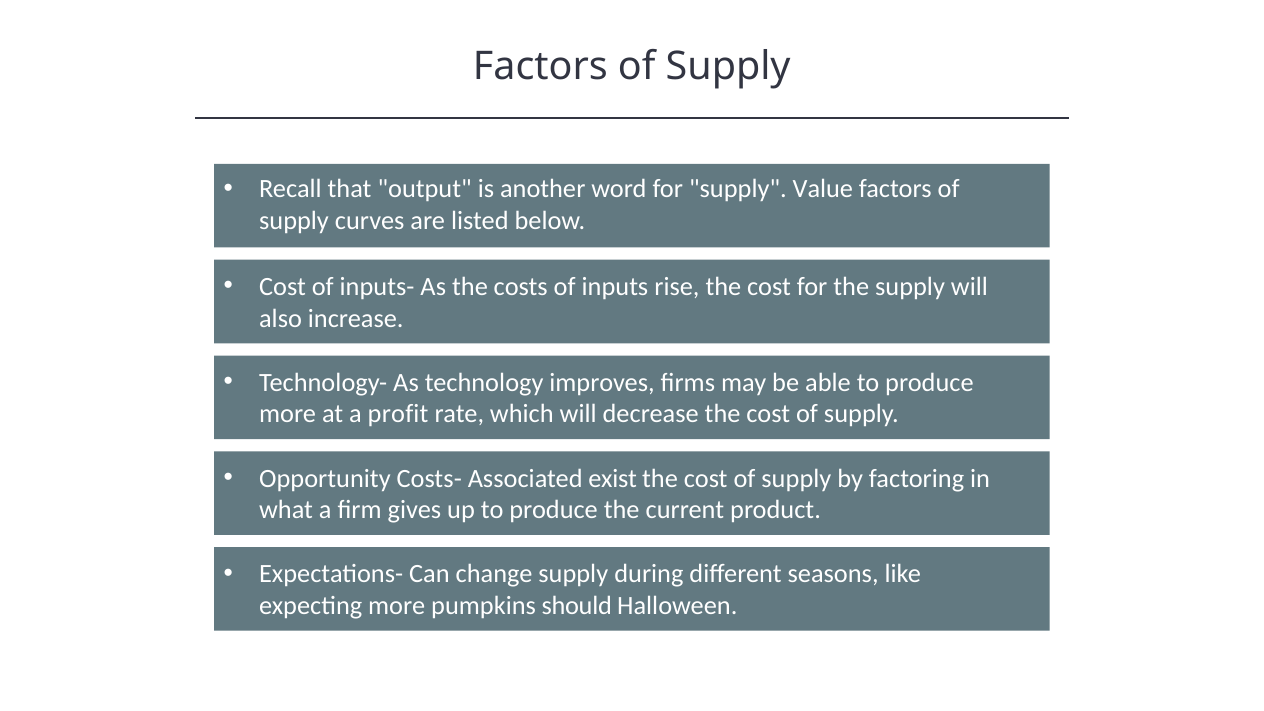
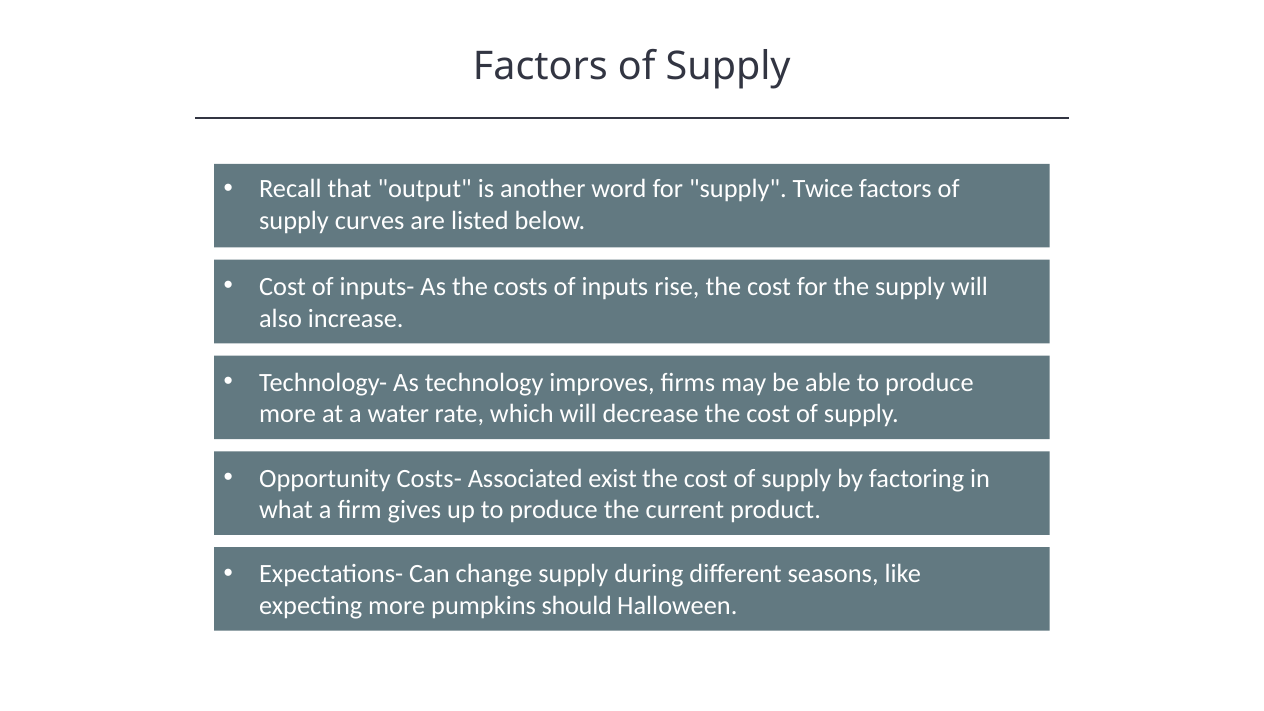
Value: Value -> Twice (823, 189)
profit: profit -> water (398, 414)
